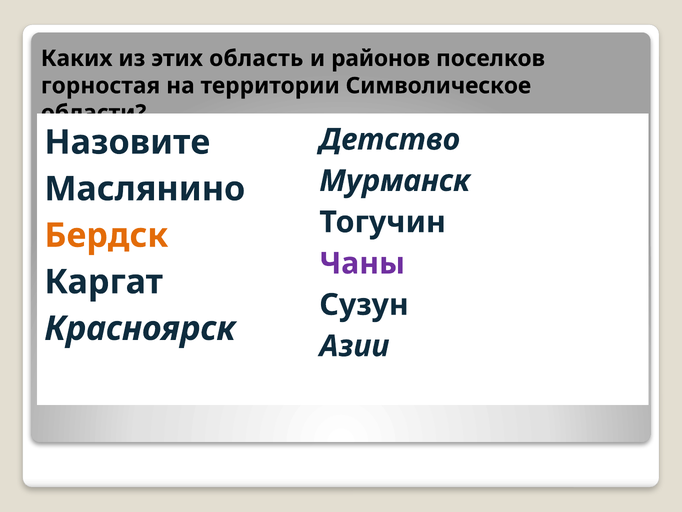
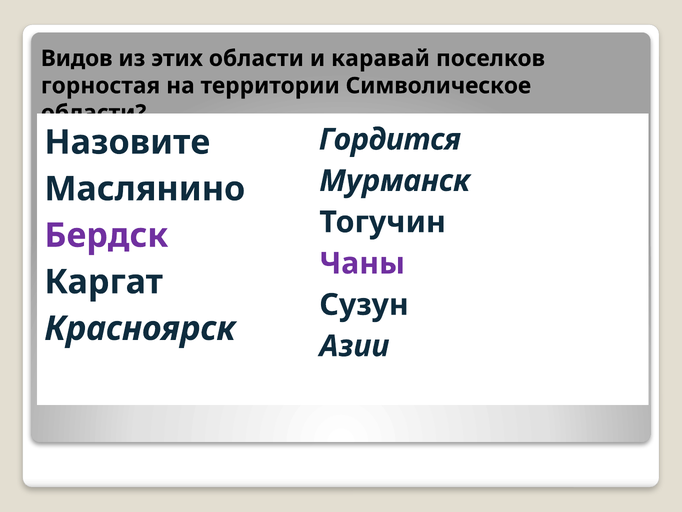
Каких: Каких -> Видов (77, 58)
этих область: область -> области (256, 58)
районов: районов -> каравай (380, 58)
Детство: Детство -> Гордится (390, 139)
Бердск colour: orange -> purple (106, 235)
